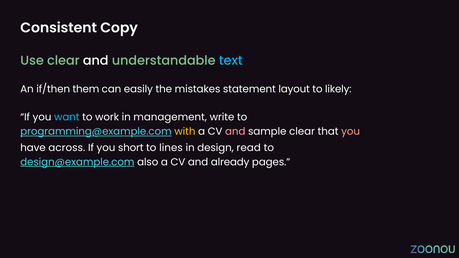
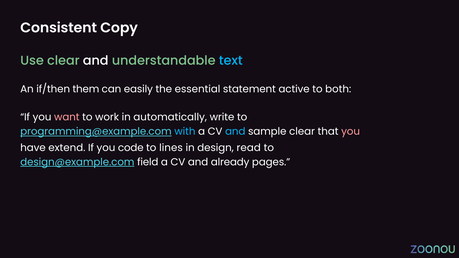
mistakes: mistakes -> essential (198, 89)
layout: layout -> active (294, 89)
likely: likely -> both (338, 89)
want colour: light blue -> pink (67, 117)
management: management -> automatically (170, 117)
with colour: yellow -> light blue (185, 132)
and colour: pink -> light blue (235, 132)
across: across -> extend (67, 148)
short: short -> code (131, 148)
also: also -> field (148, 162)
